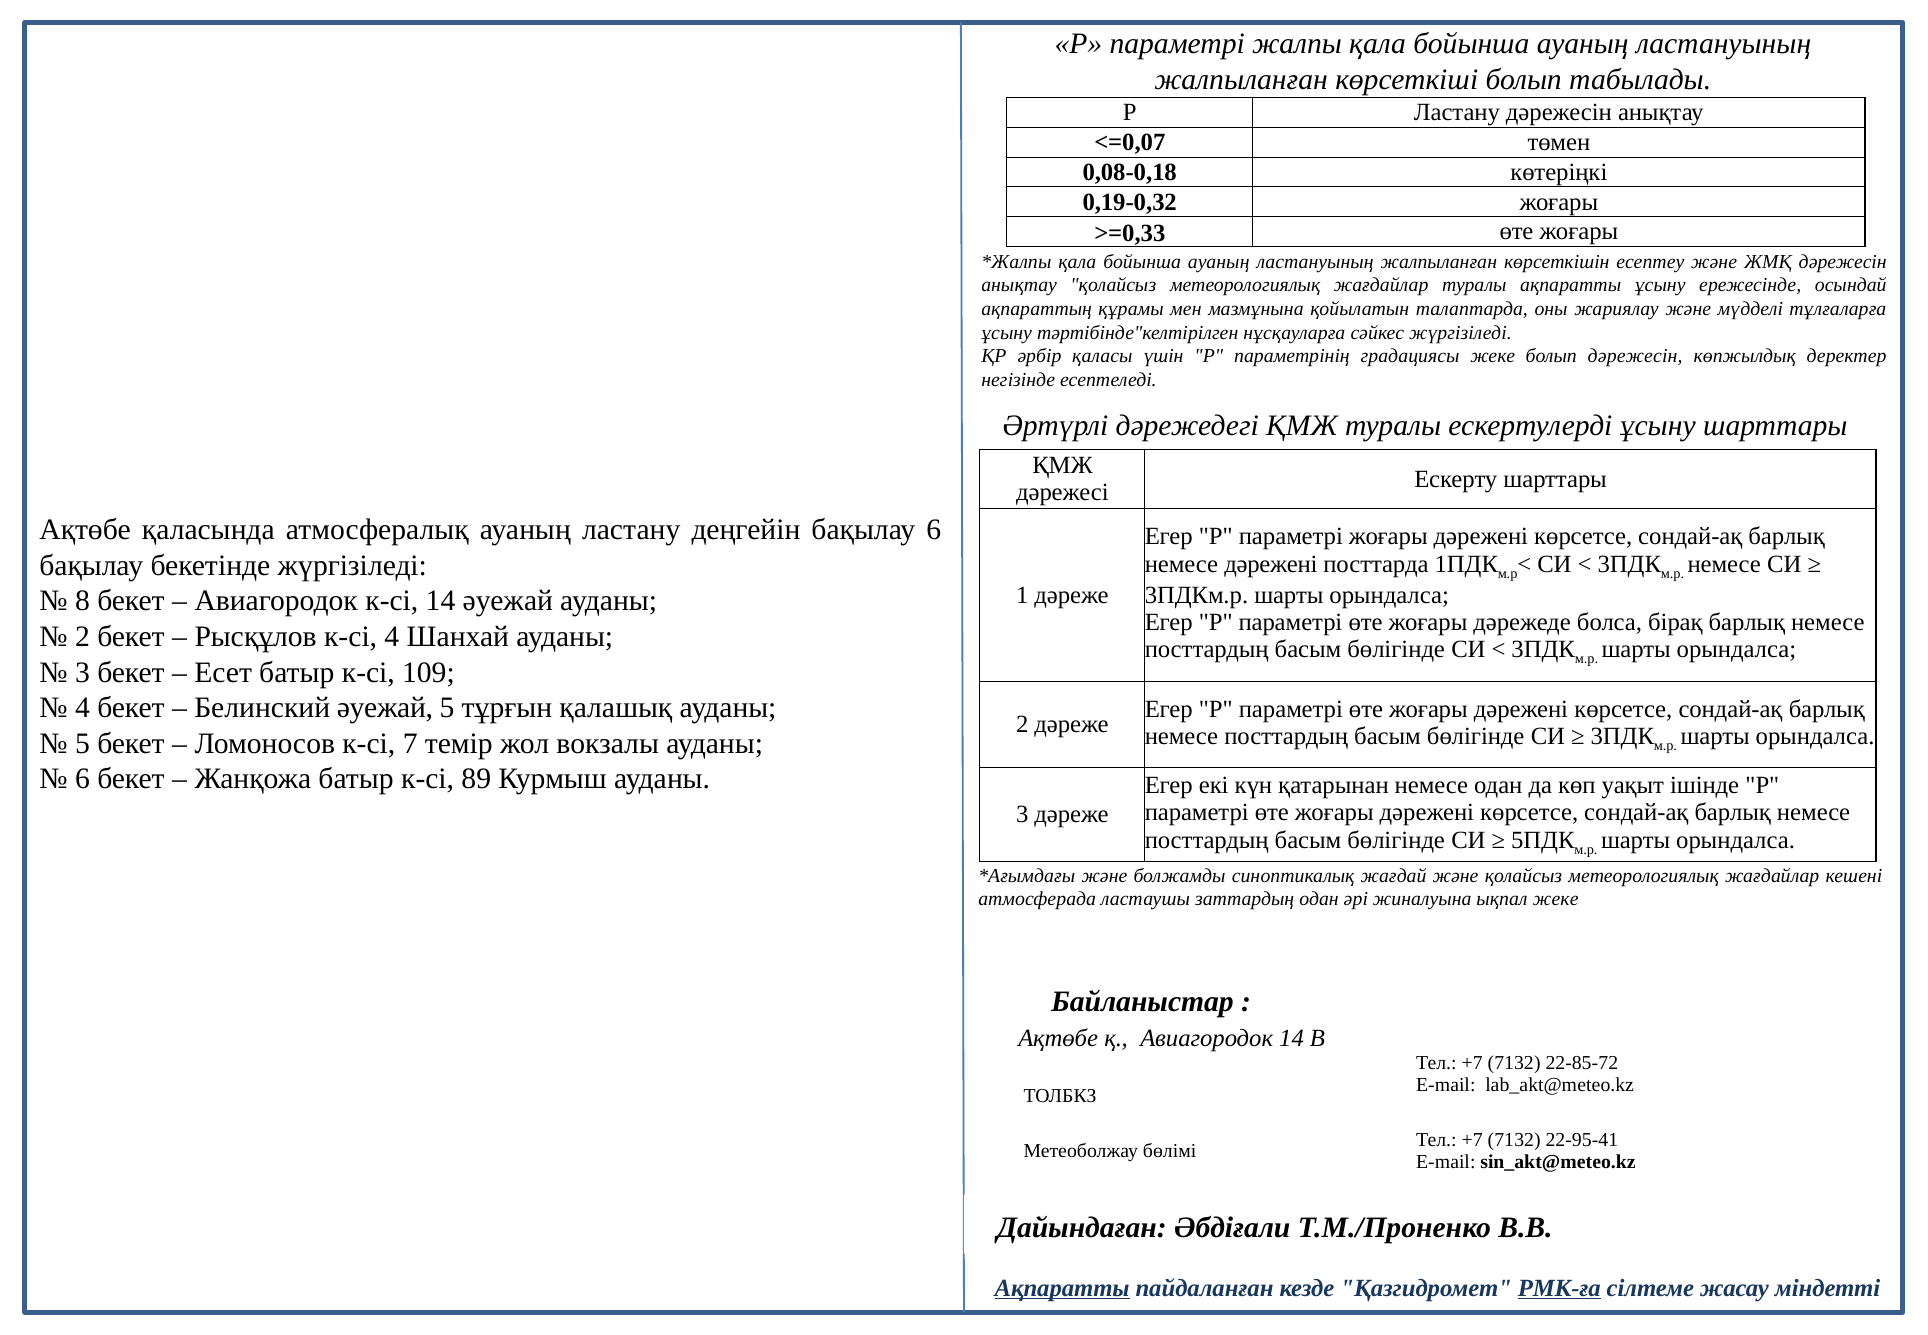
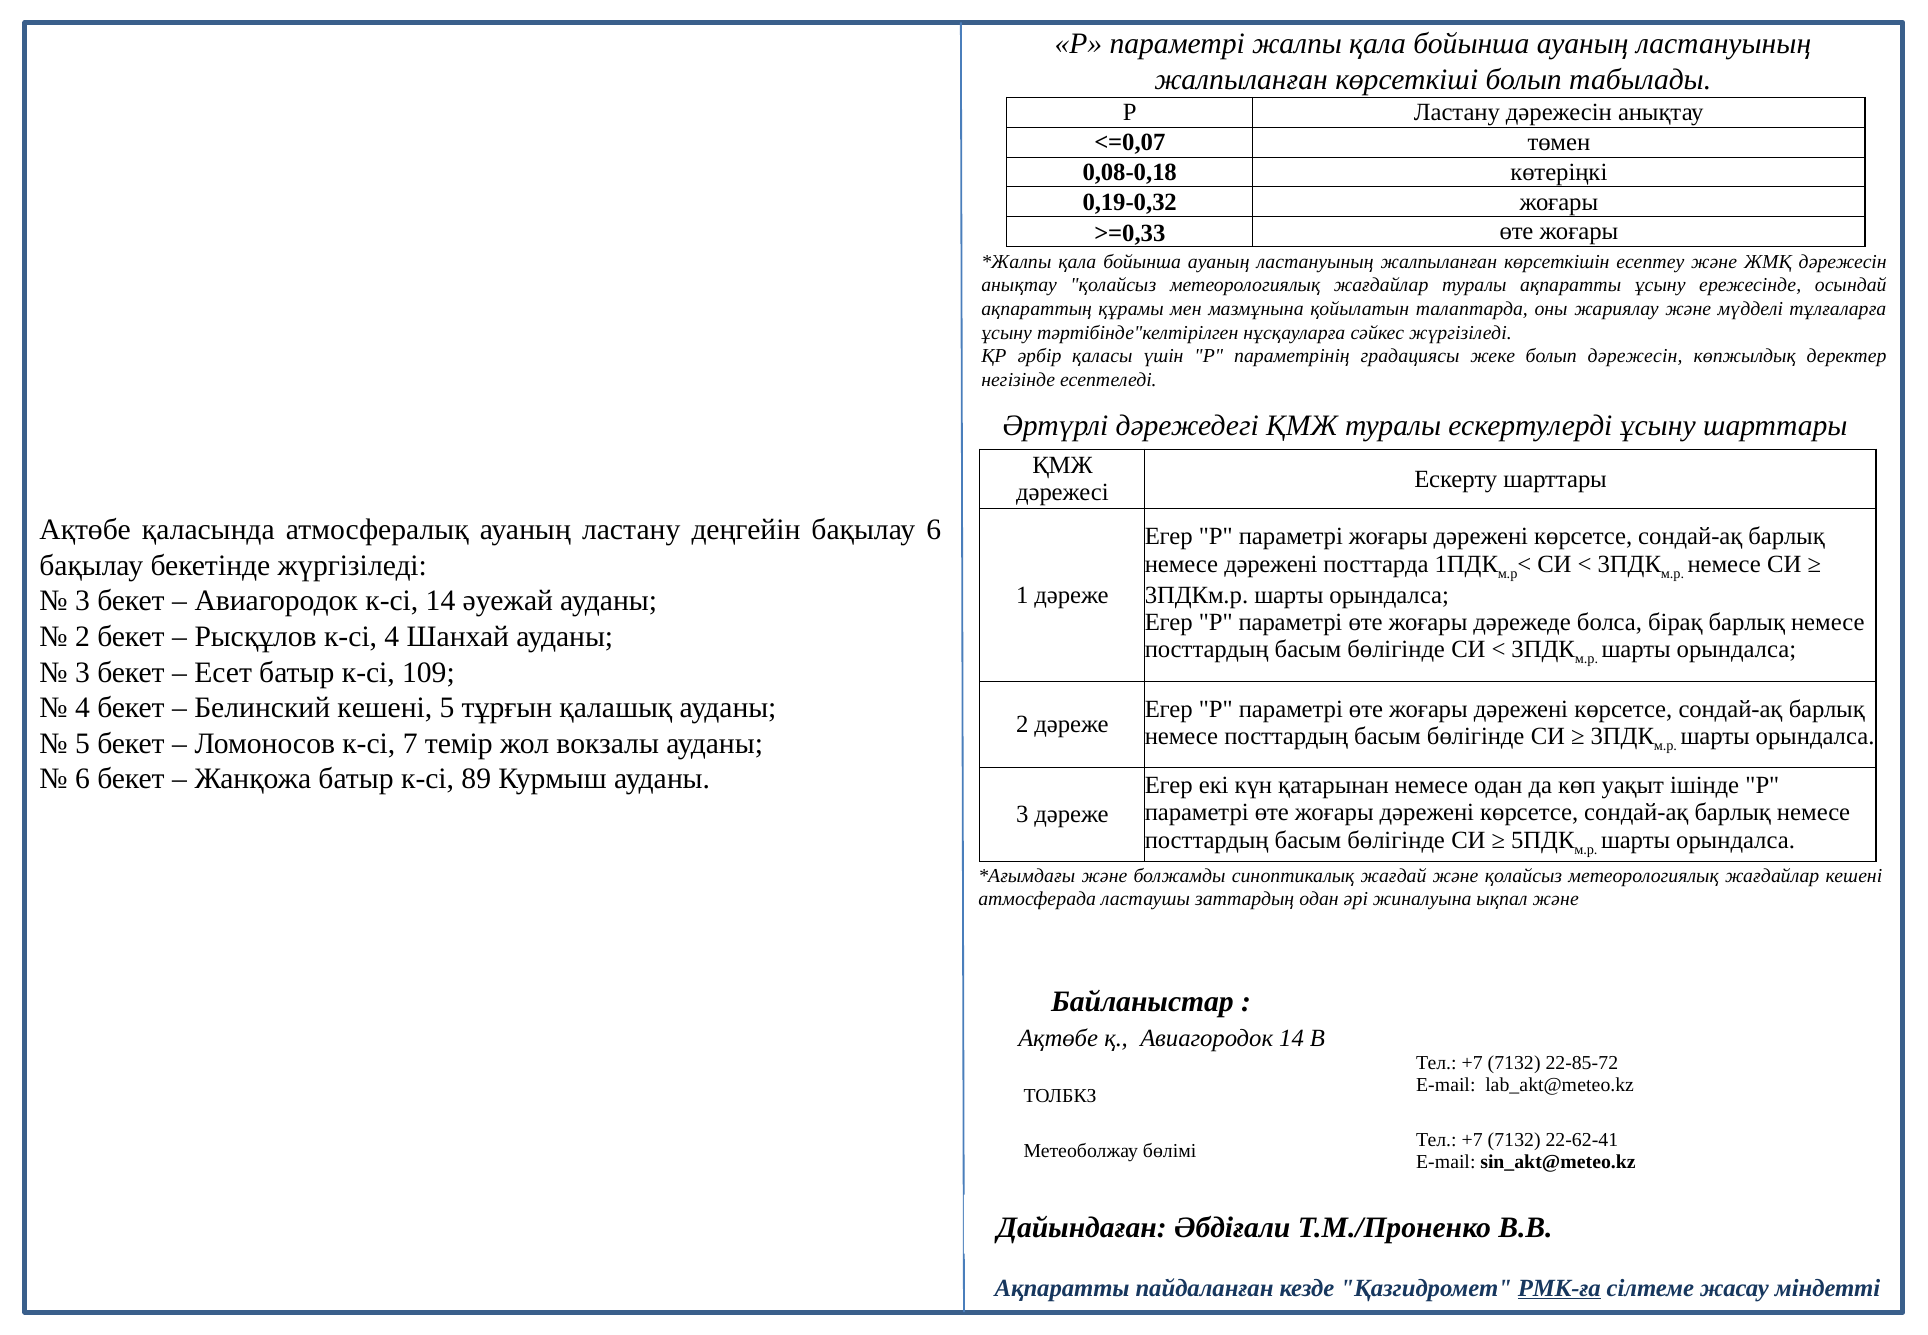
8: 8 -> 3 (82, 601)
Белинский әуежай: әуежай -> кешені (385, 708)
ықпал жеке: жеке -> және (1556, 899)
22-95-41: 22-95-41 -> 22-62-41 (1582, 1140)
Ақпаратты underline: present -> none (1062, 1288)
